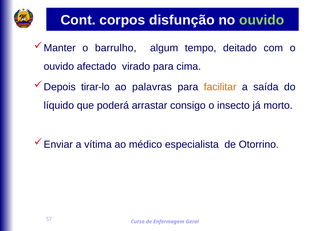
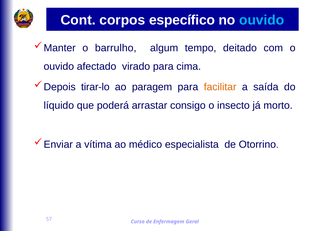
disfunção: disfunção -> específico (182, 20)
ouvido colour: light green -> light blue (262, 20)
palavras: palavras -> paragem (152, 87)
